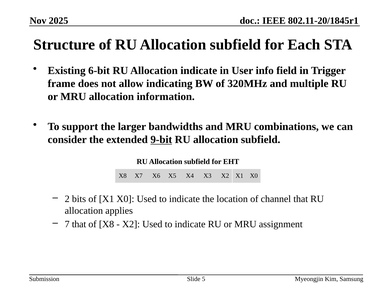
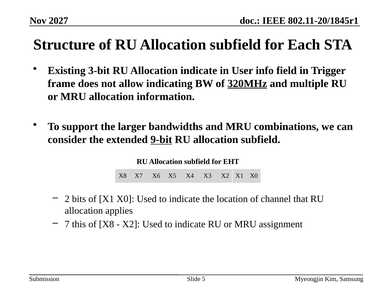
2025: 2025 -> 2027 (58, 21)
6-bit: 6-bit -> 3-bit (99, 71)
320MHz underline: none -> present (247, 84)
7 that: that -> this (79, 225)
